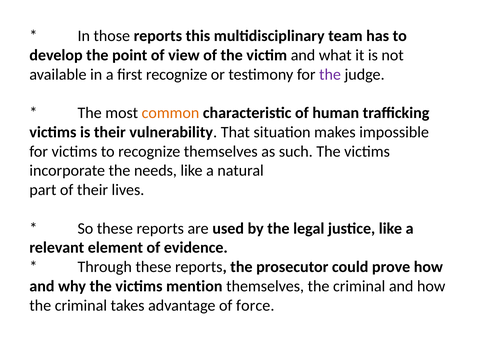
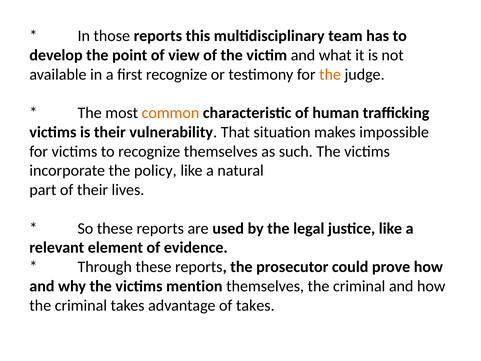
the colour: purple -> orange (330, 74)
needs: needs -> policy (155, 171)
of force: force -> takes (255, 305)
